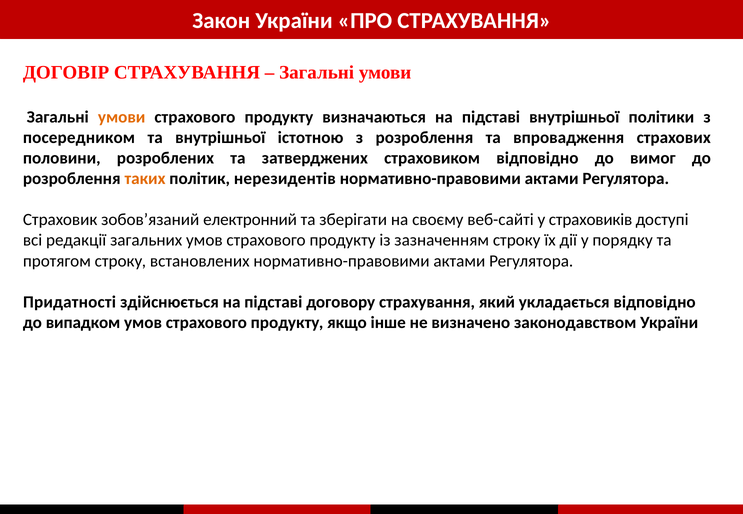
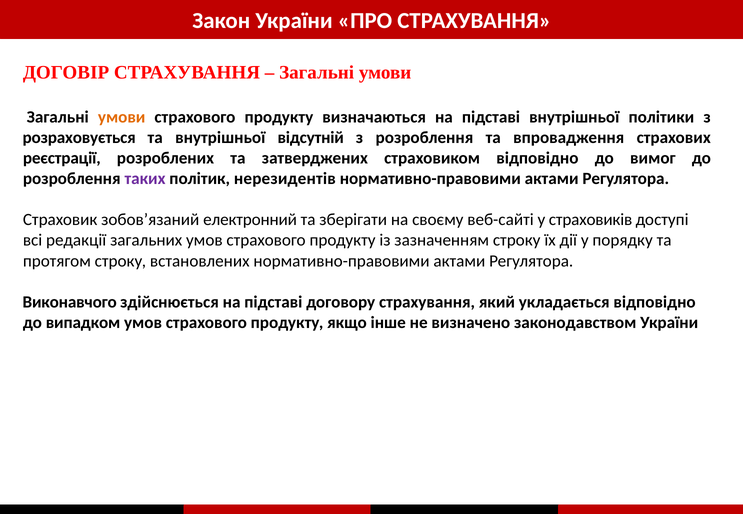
посередником: посередником -> розраховується (79, 138)
істотною: істотною -> відсутній (311, 138)
половини: половини -> реєстрації (62, 158)
таких colour: orange -> purple (145, 179)
Придатності: Придатності -> Виконавчого (70, 302)
